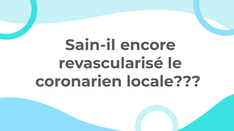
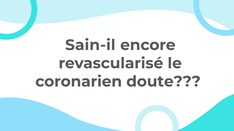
locale: locale -> doute (163, 82)
